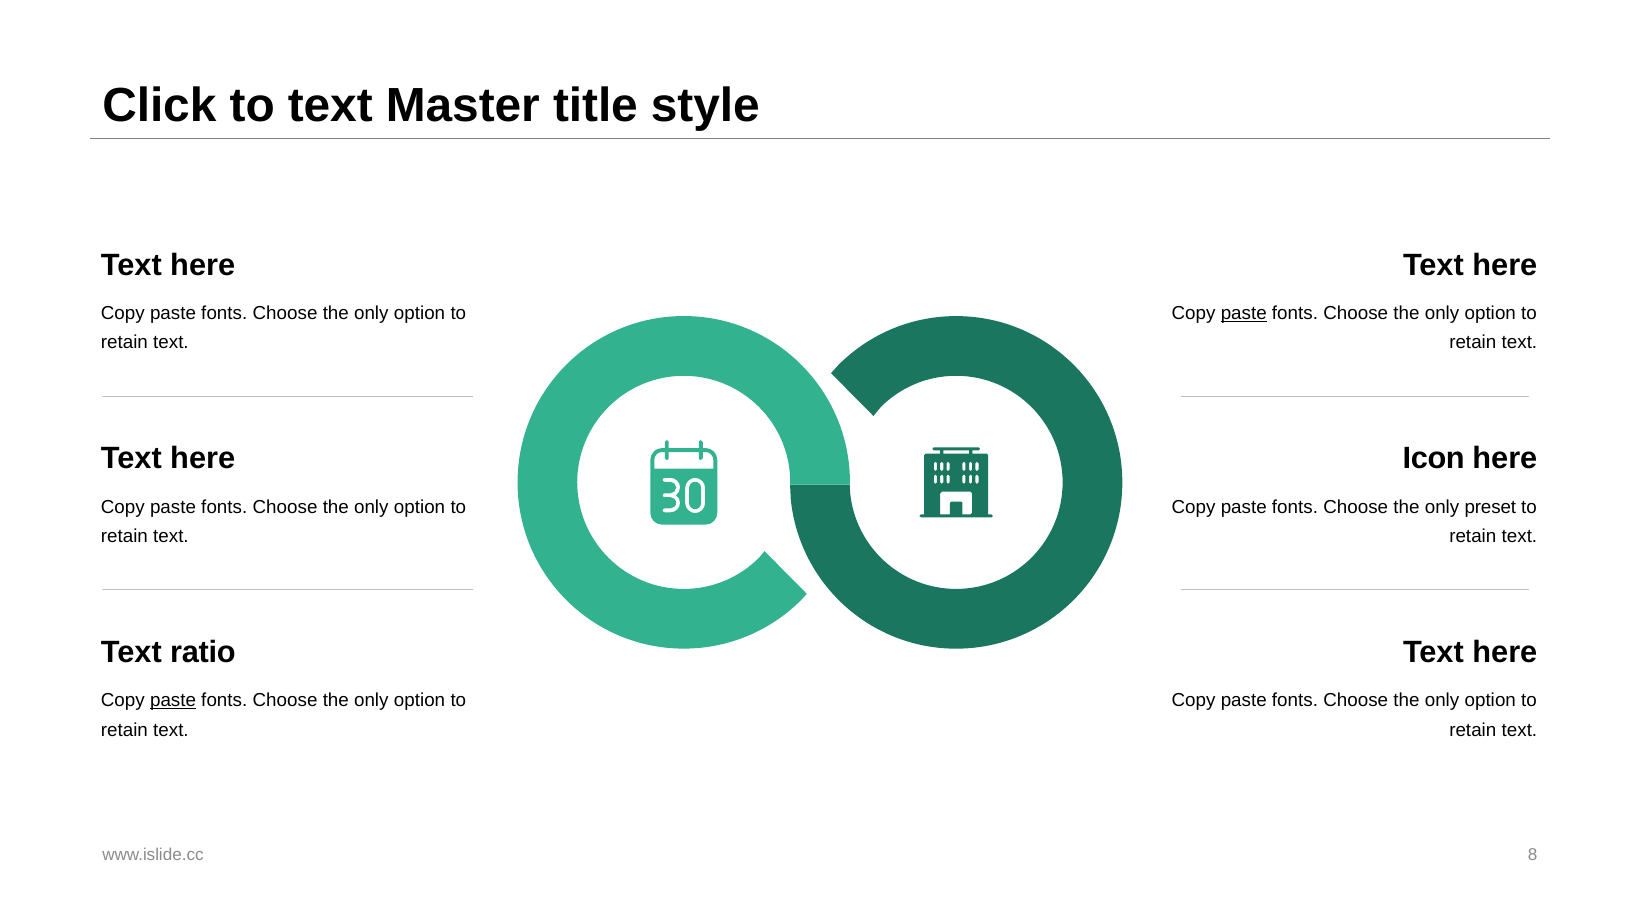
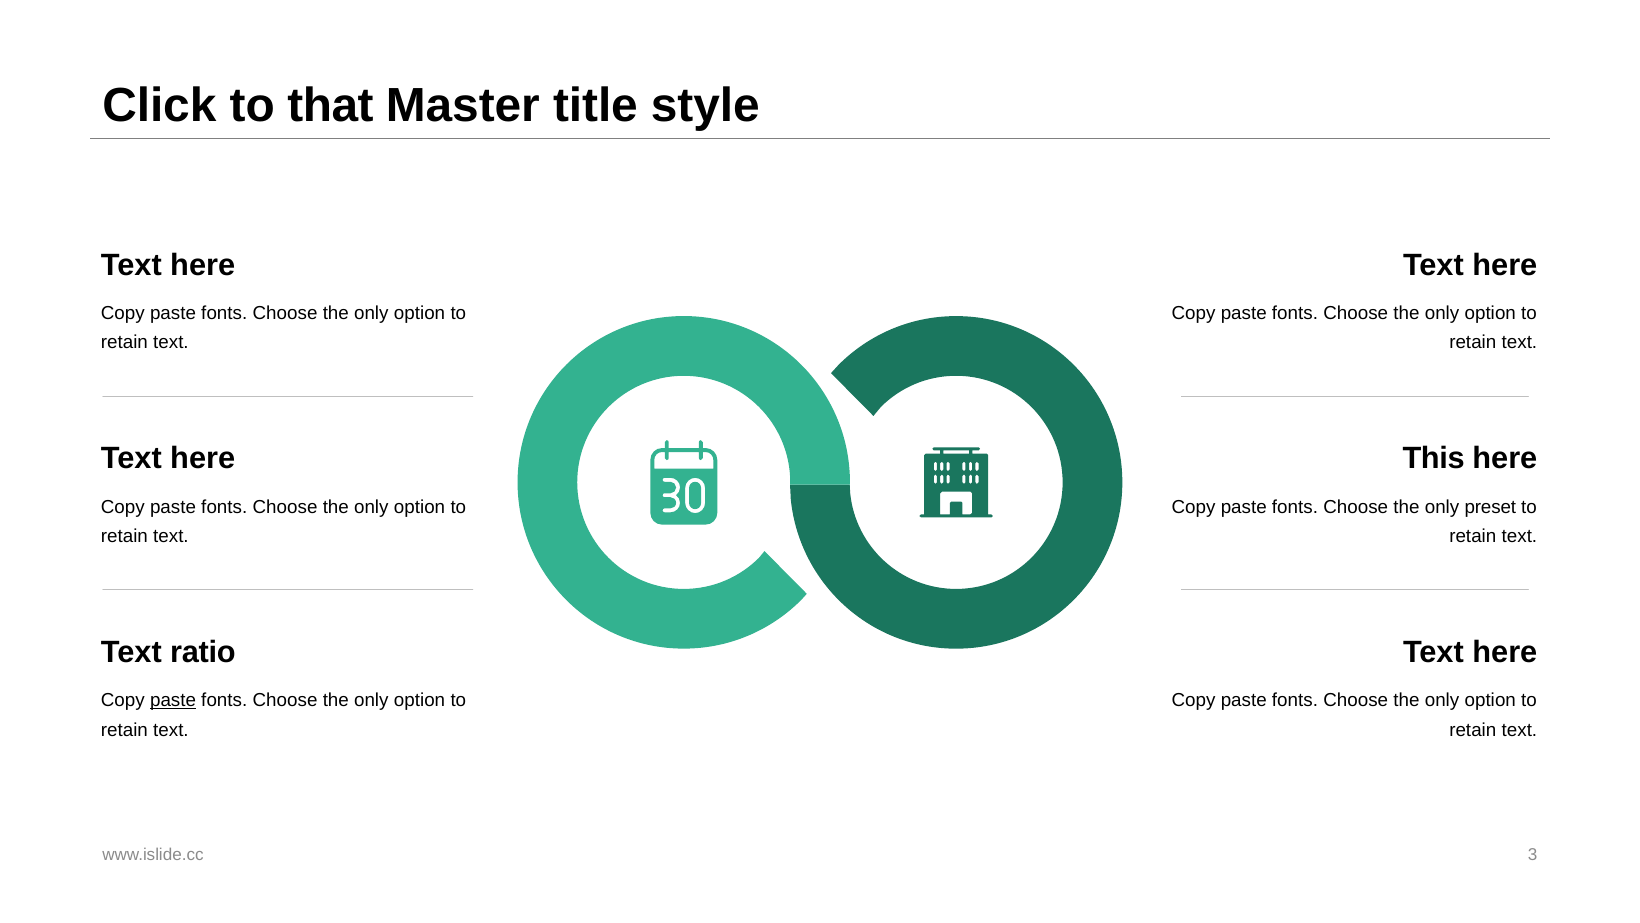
to text: text -> that (330, 106)
paste underline: present -> none (1244, 313)
Icon: Icon -> This (1434, 458)
8: 8 -> 3 (1533, 854)
